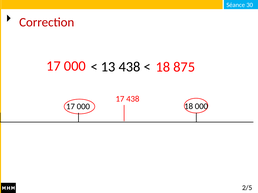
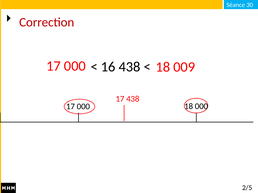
875: 875 -> 009 (184, 67)
13: 13 -> 16 (108, 67)
